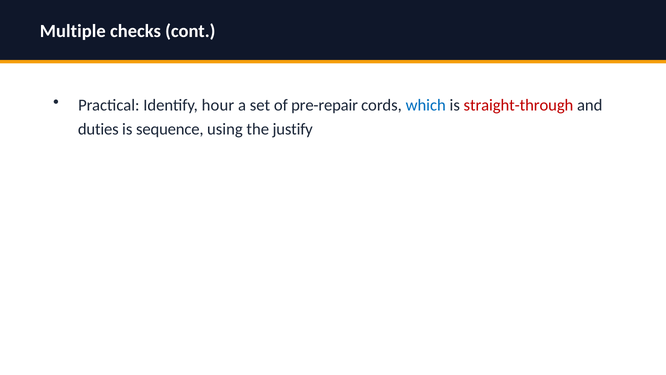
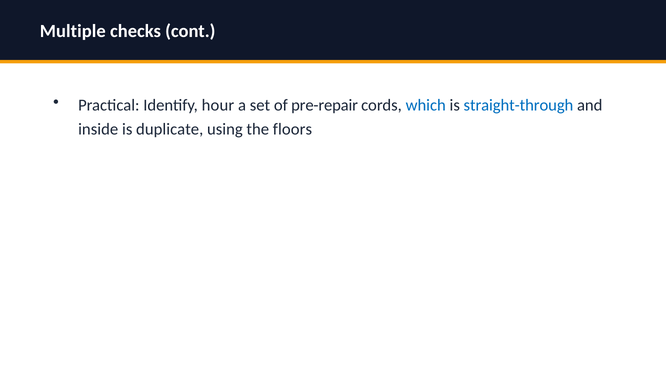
straight-through colour: red -> blue (518, 105)
duties: duties -> inside (98, 129)
sequence: sequence -> duplicate (170, 129)
justify: justify -> floors (292, 129)
